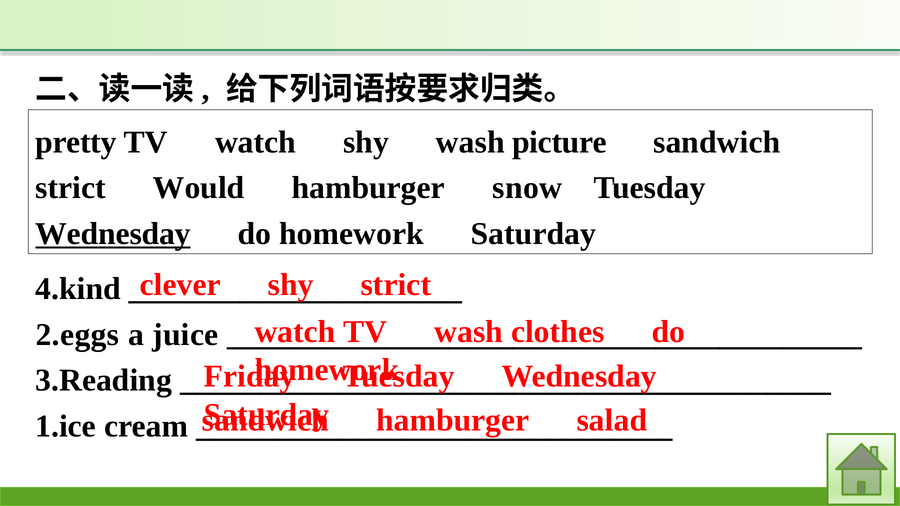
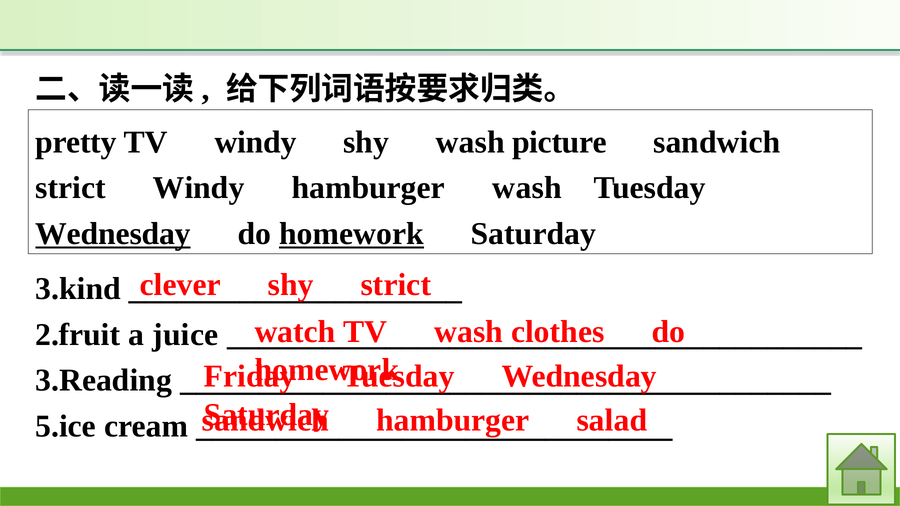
TV watch: watch -> windy (256, 142)
strict Would: Would -> Windy (199, 188)
hamburger snow: snow -> wash (527, 188)
homework underline: none -> present (351, 234)
4.kind: 4.kind -> 3.kind (78, 289)
2.eggs: 2.eggs -> 2.fruit (78, 335)
1.ice: 1.ice -> 5.ice (66, 426)
